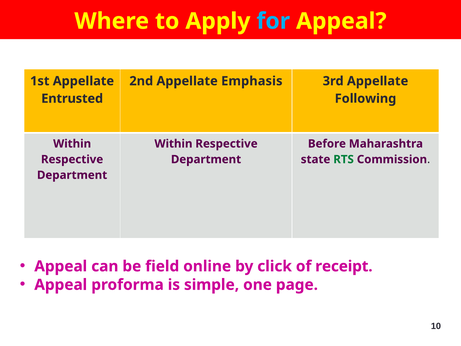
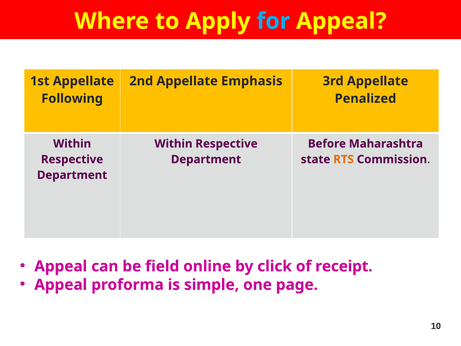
Entrusted: Entrusted -> Following (72, 98)
Following: Following -> Penalized (365, 98)
RTS colour: green -> orange (344, 159)
